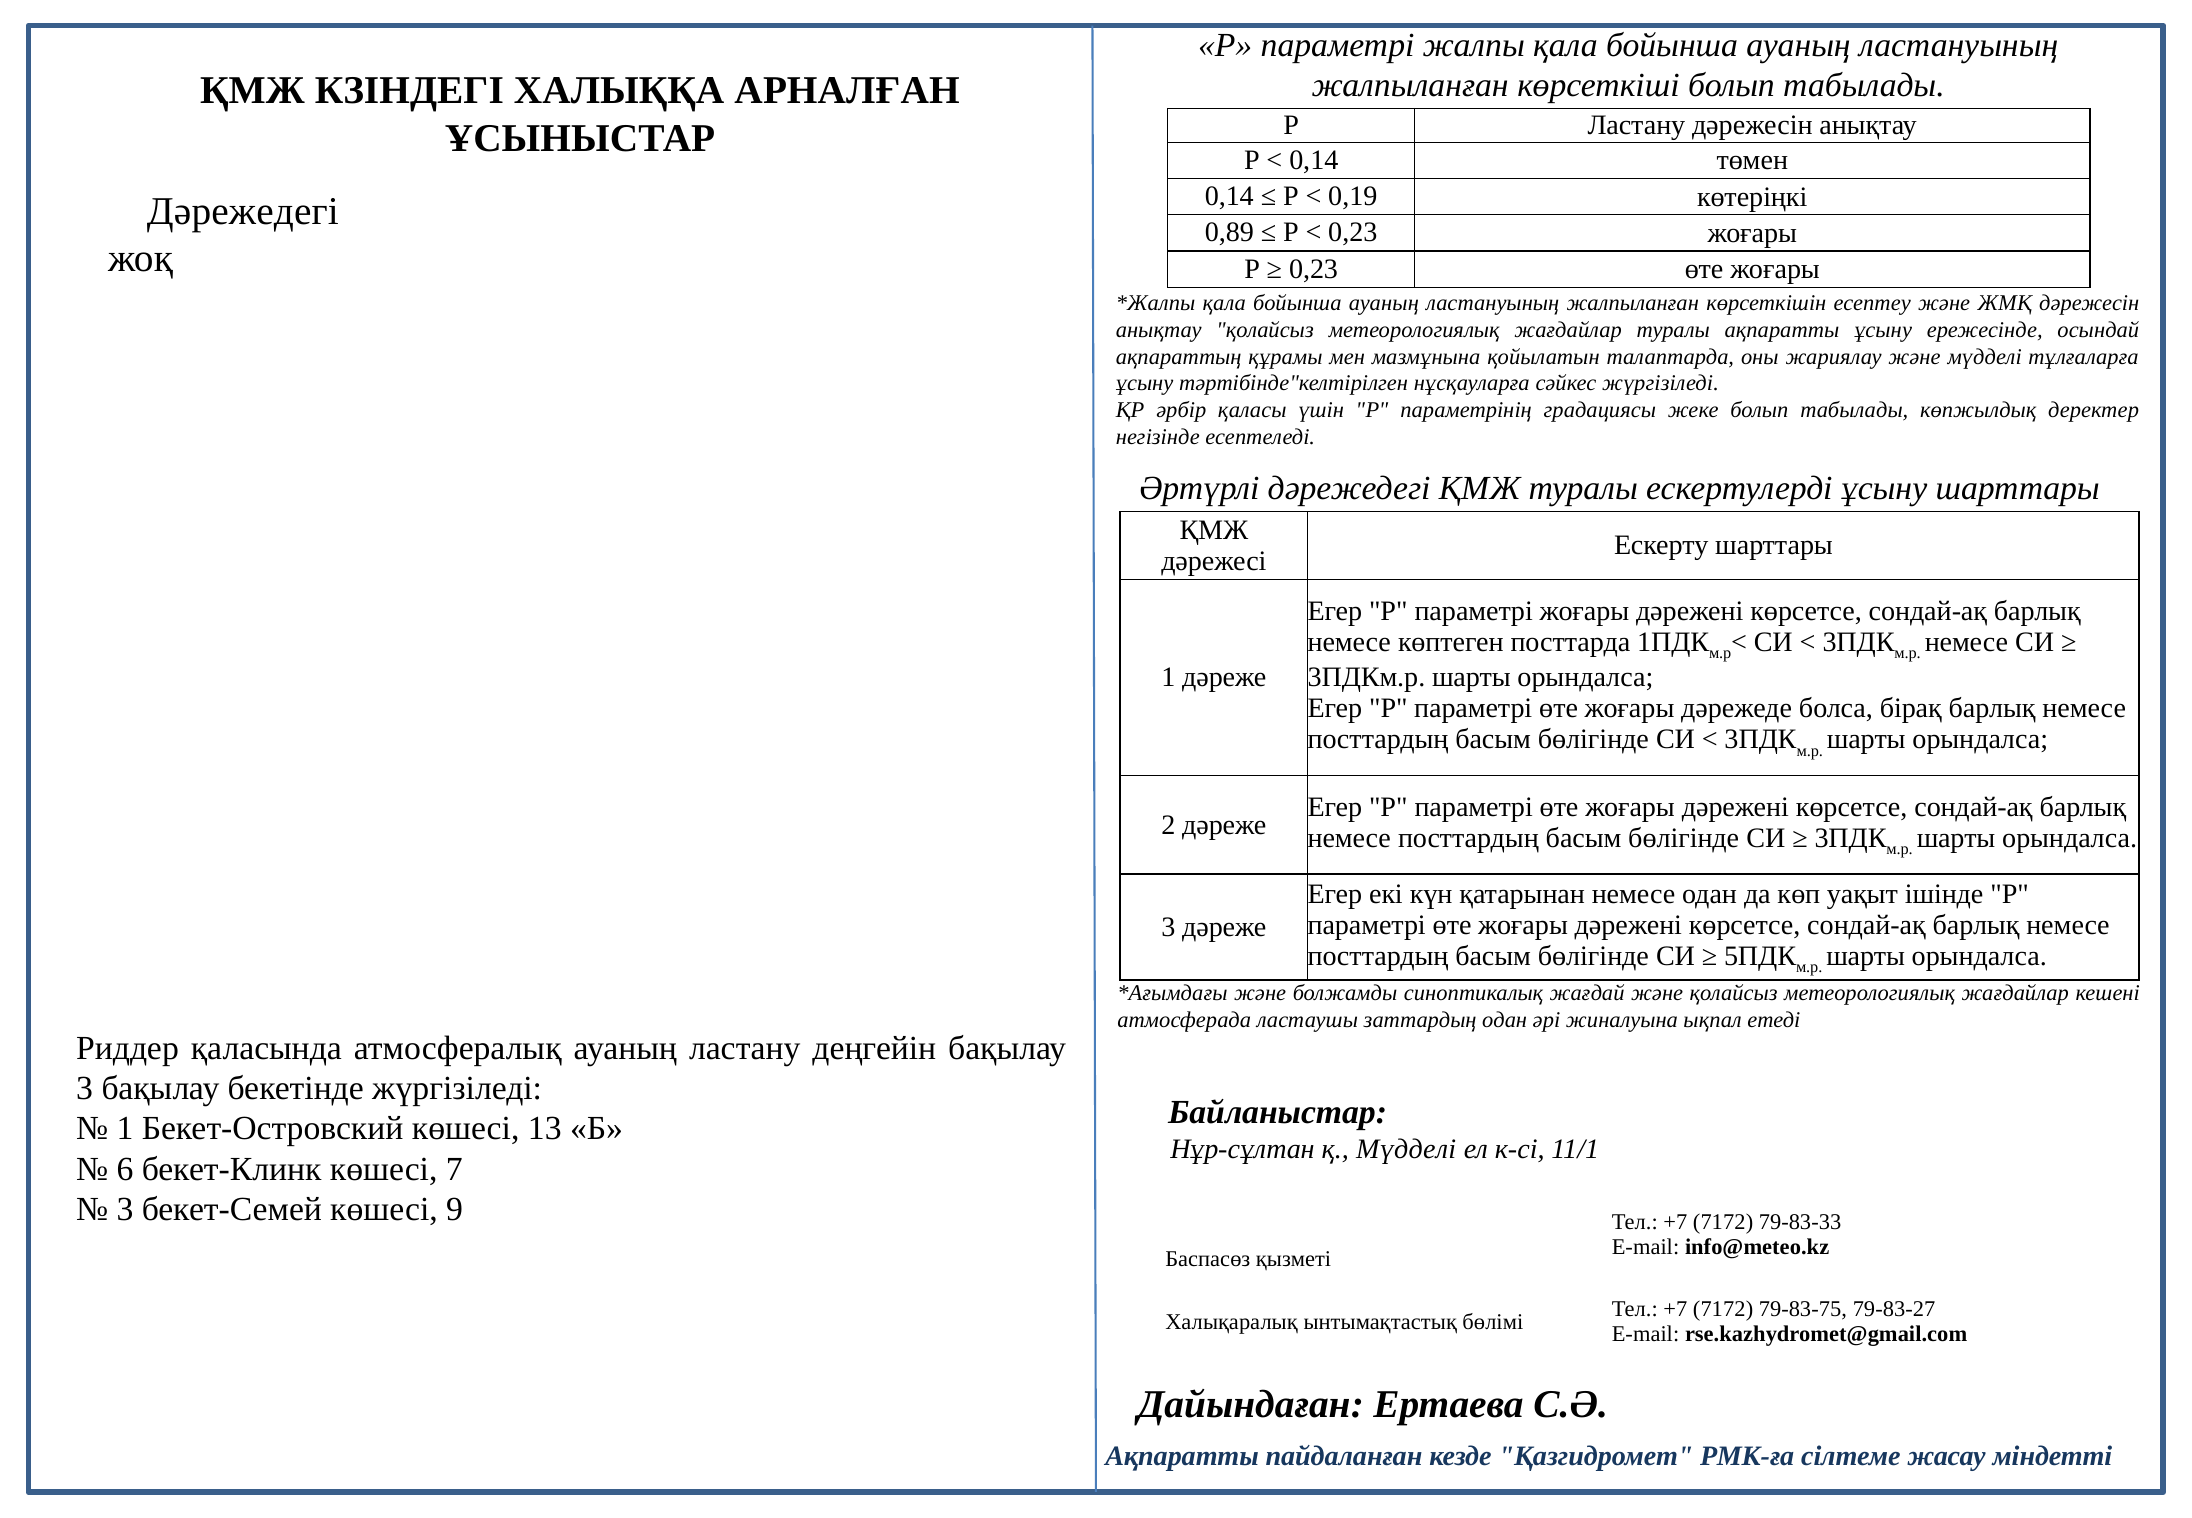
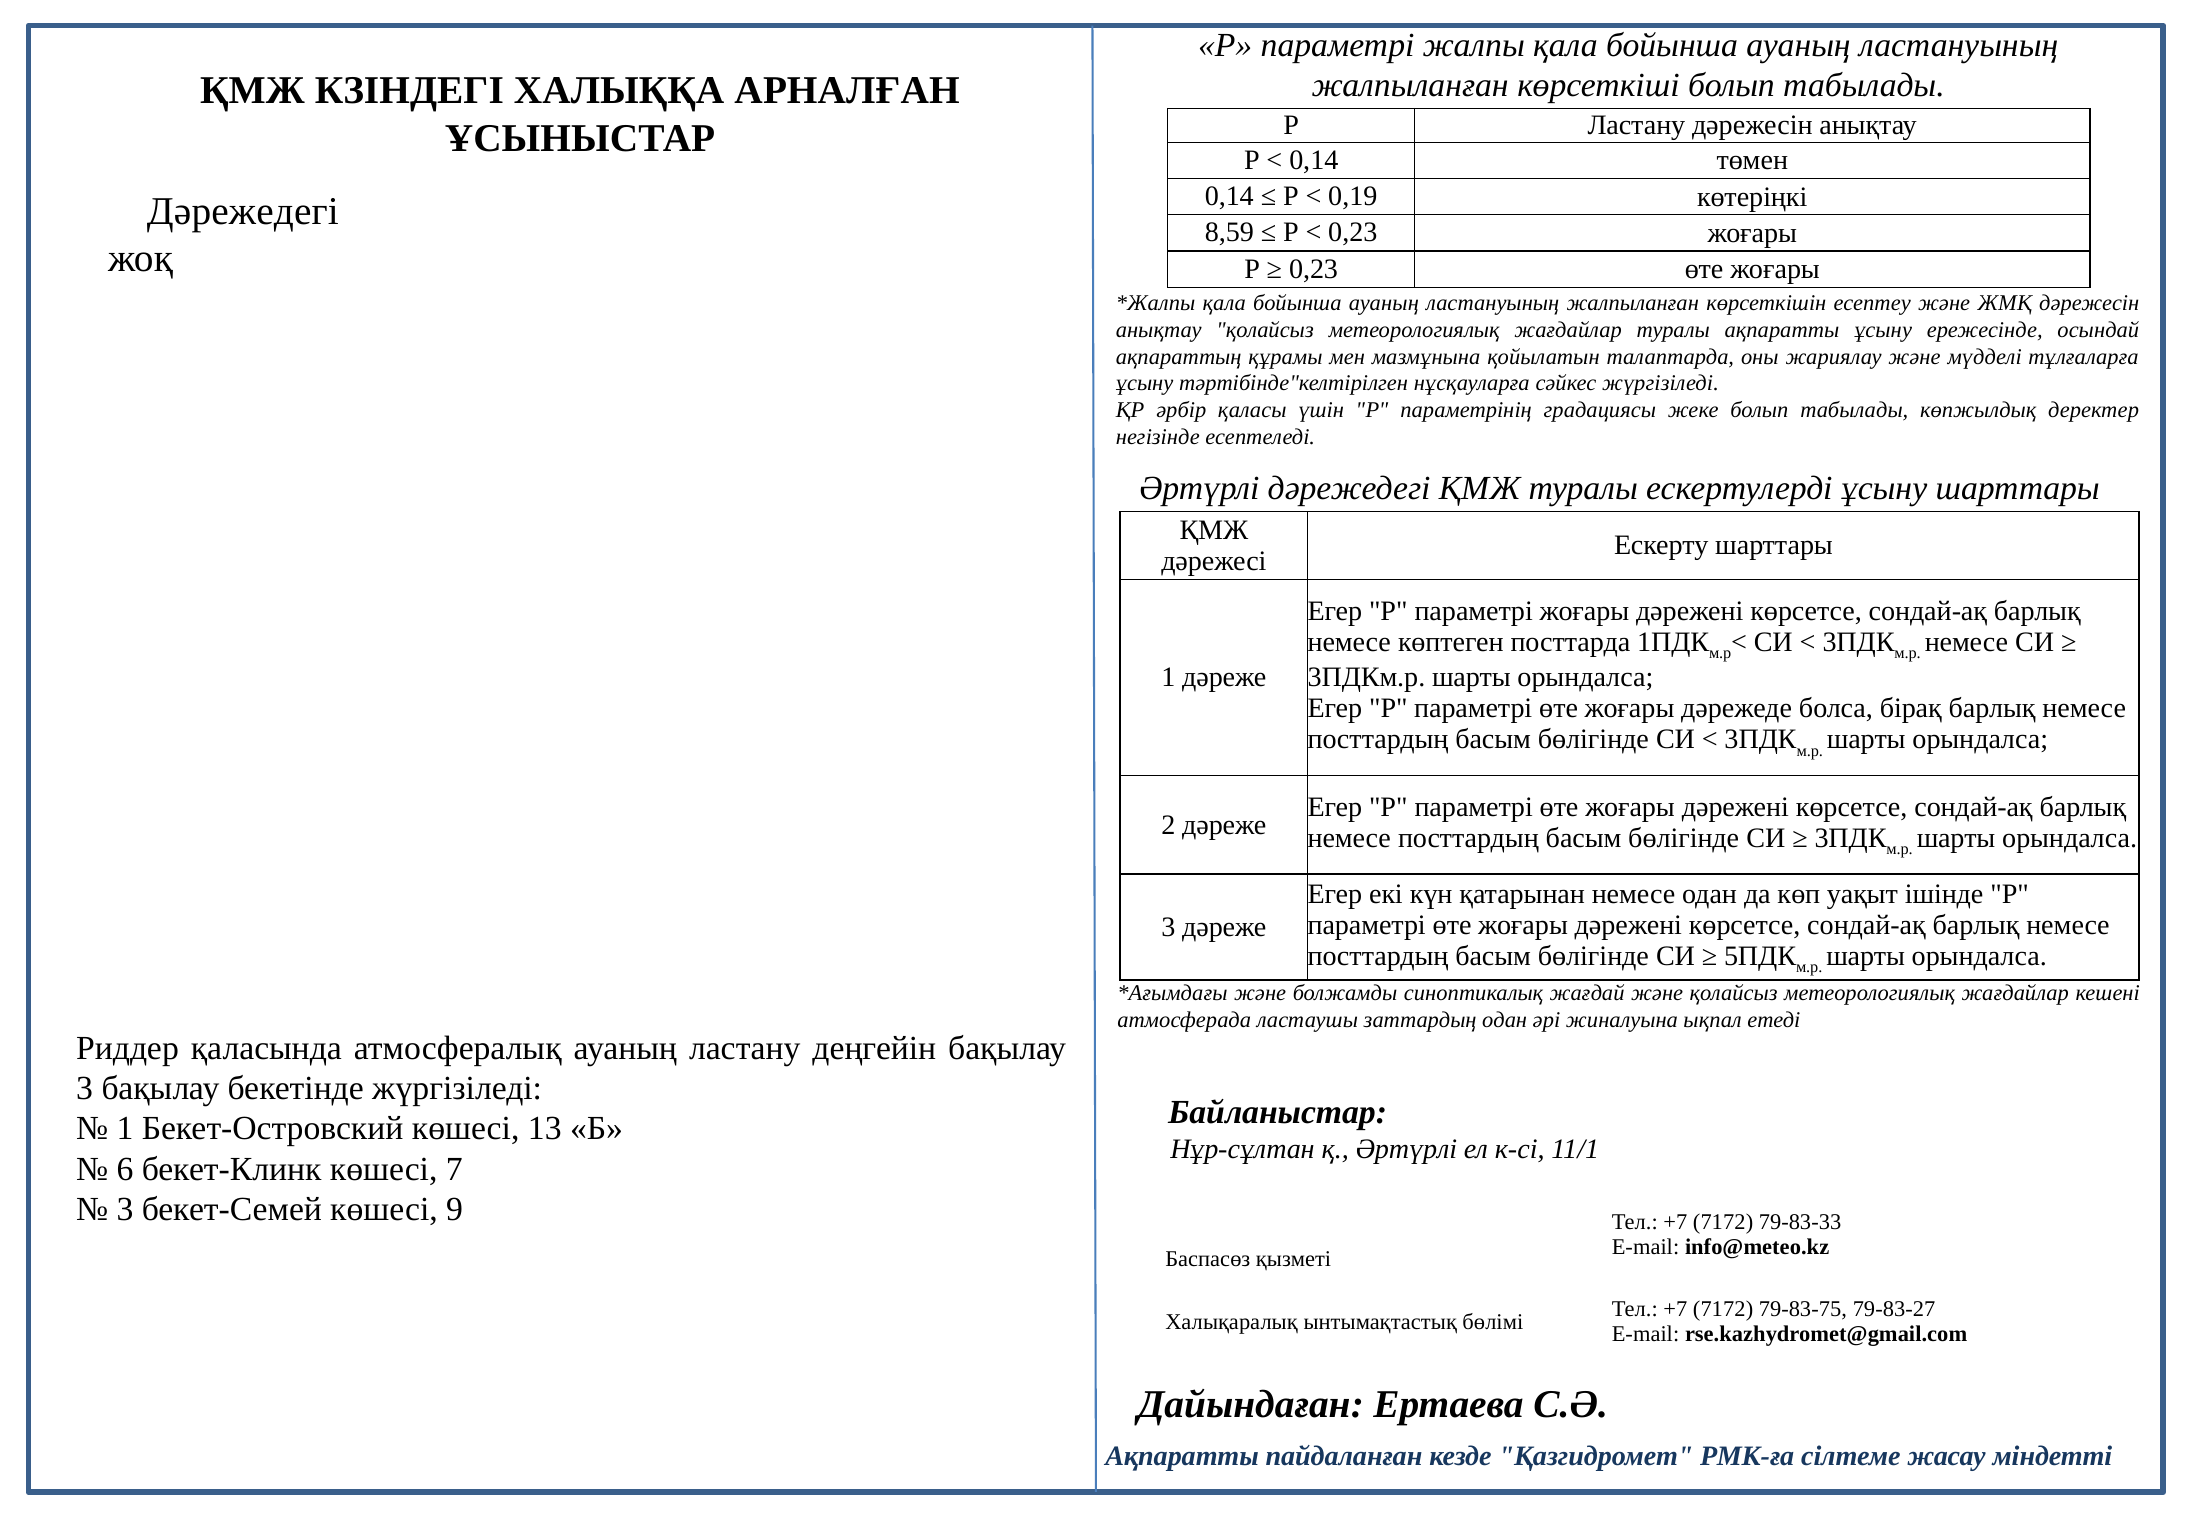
0,89: 0,89 -> 8,59 (1229, 233)
қ Мүдделі: Мүдделі -> Әртүрлі (1406, 1149)
